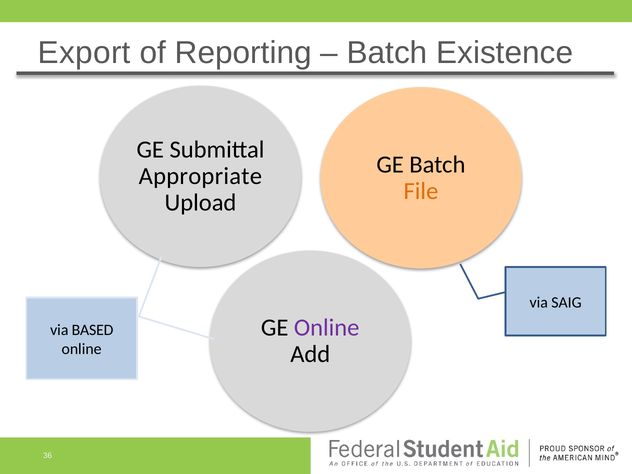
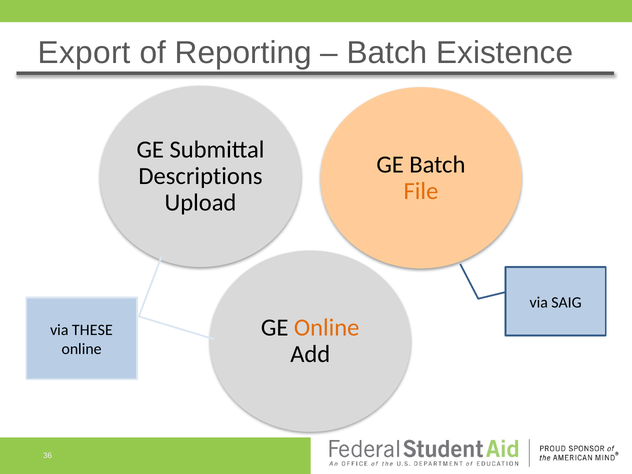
Appropriate: Appropriate -> Descriptions (200, 176)
Online colour: purple -> orange (327, 328)
BASED: BASED -> THESE (92, 330)
